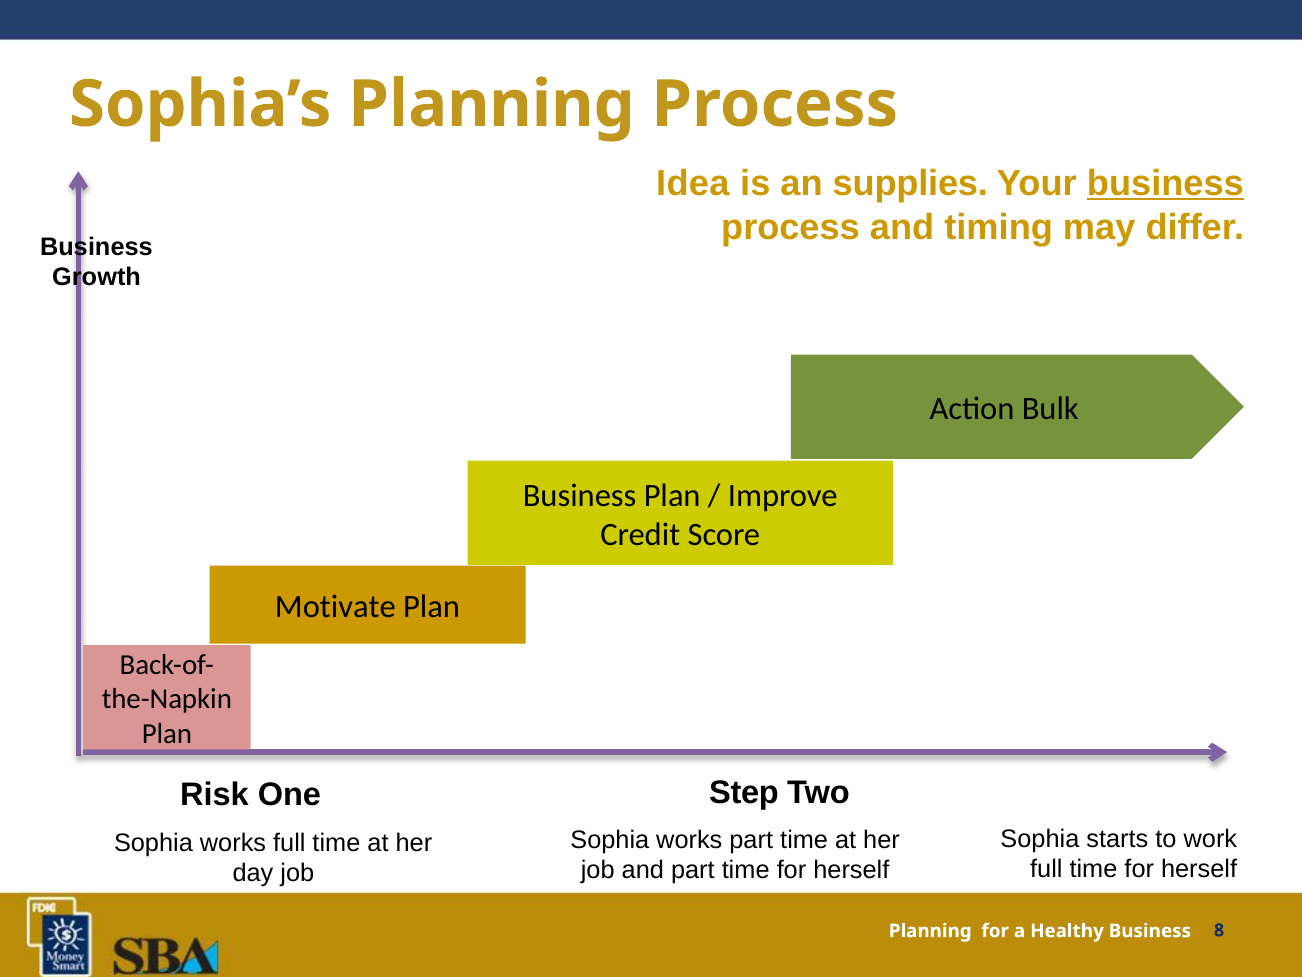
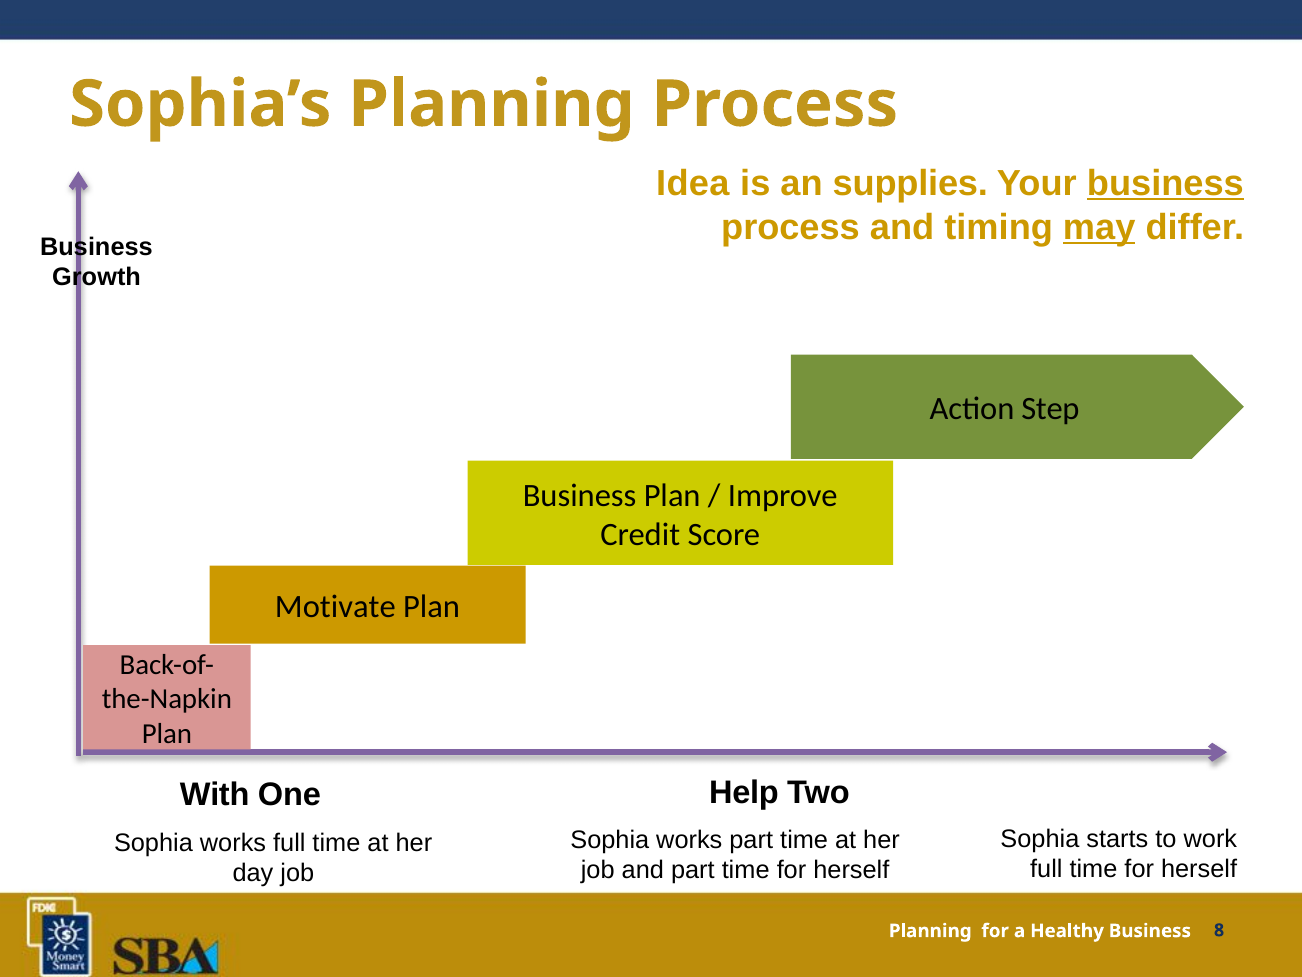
may underline: none -> present (1099, 227)
Bulk: Bulk -> Step (1050, 409)
Risk: Risk -> With (215, 794)
Step: Step -> Help (744, 793)
